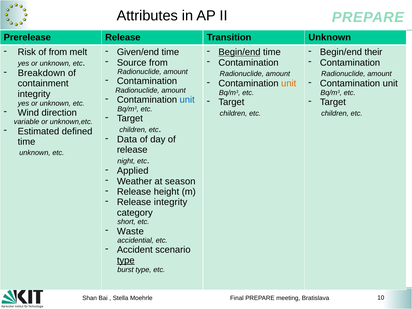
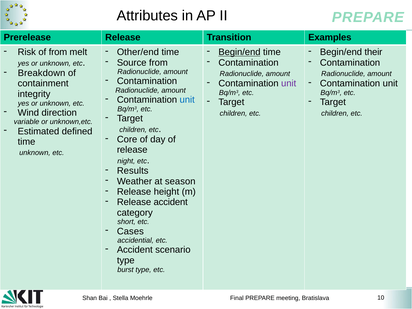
Transition Unknown: Unknown -> Examples (330, 37)
Given/end: Given/end -> Other/end (138, 52)
unit colour: orange -> purple (289, 84)
Data: Data -> Core (127, 139)
Applied: Applied -> Results (133, 171)
Release integrity: integrity -> accident (171, 202)
Waste: Waste -> Cases (130, 231)
type underline: present -> none (126, 260)
